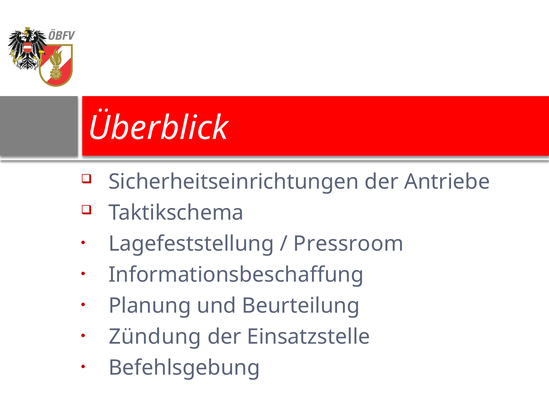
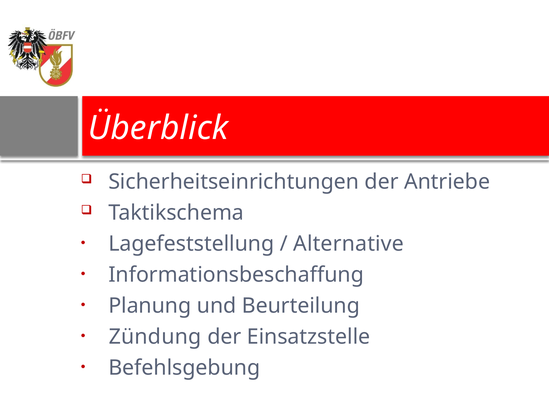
Pressroom: Pressroom -> Alternative (349, 244)
